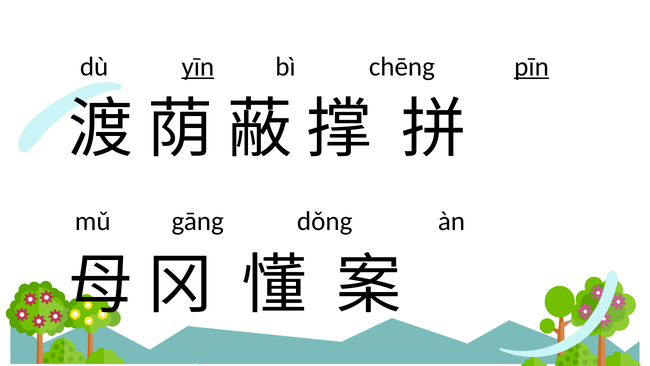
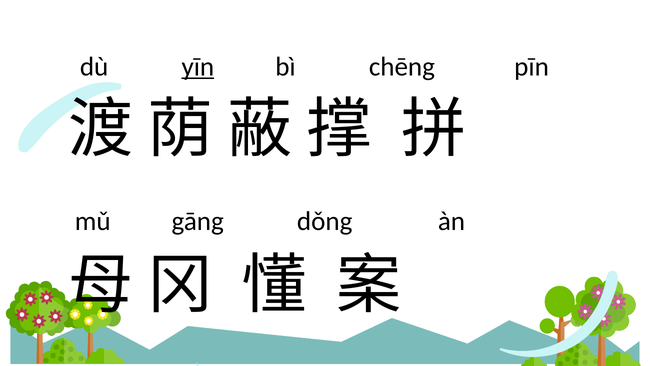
pīn underline: present -> none (532, 66)
